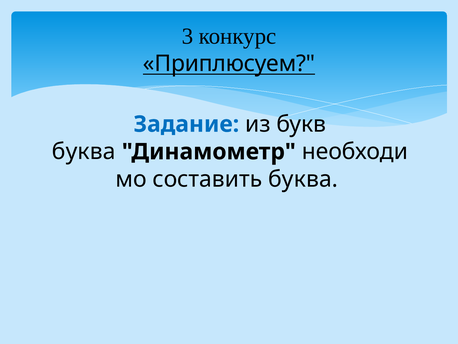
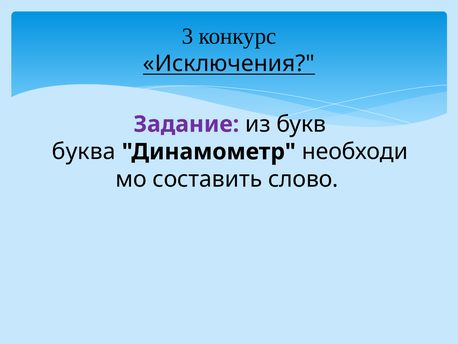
Приплюсуем: Приплюсуем -> Исключения (229, 64)
Задание colour: blue -> purple (186, 124)
составить буква: буква -> слово (303, 179)
